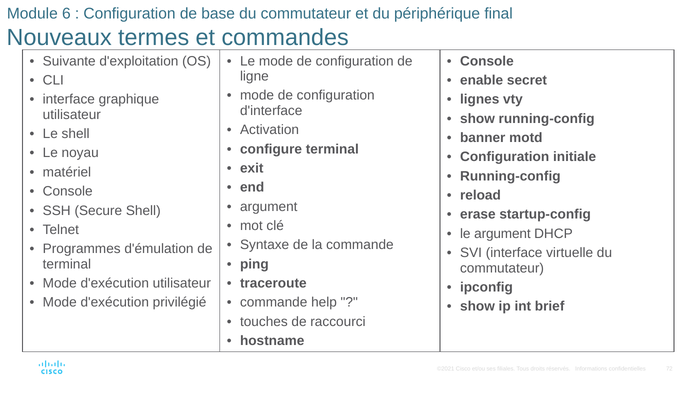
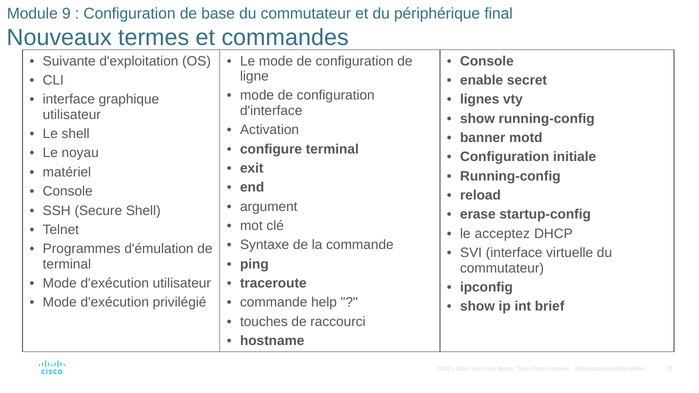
6: 6 -> 9 (66, 14)
le argument: argument -> acceptez (502, 234)
